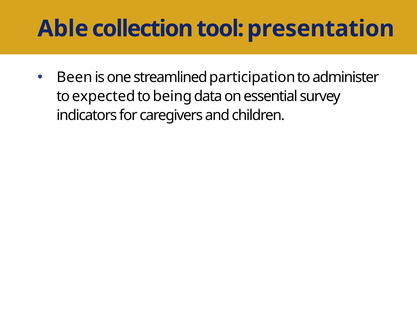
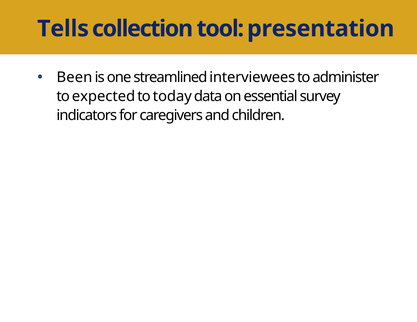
Able: Able -> Tells (63, 29)
participation: participation -> interviewees (252, 77)
being: being -> today (172, 96)
